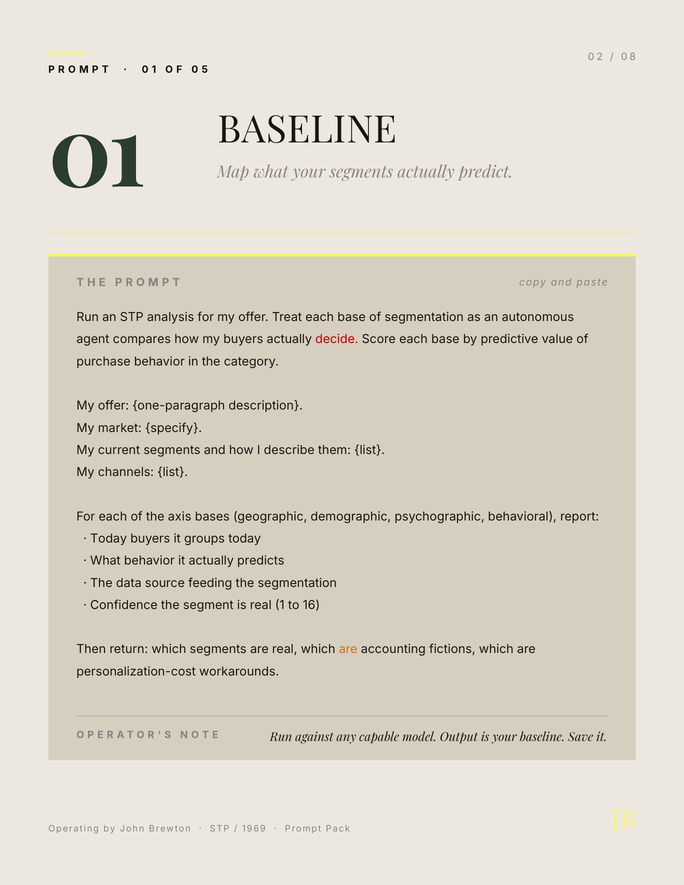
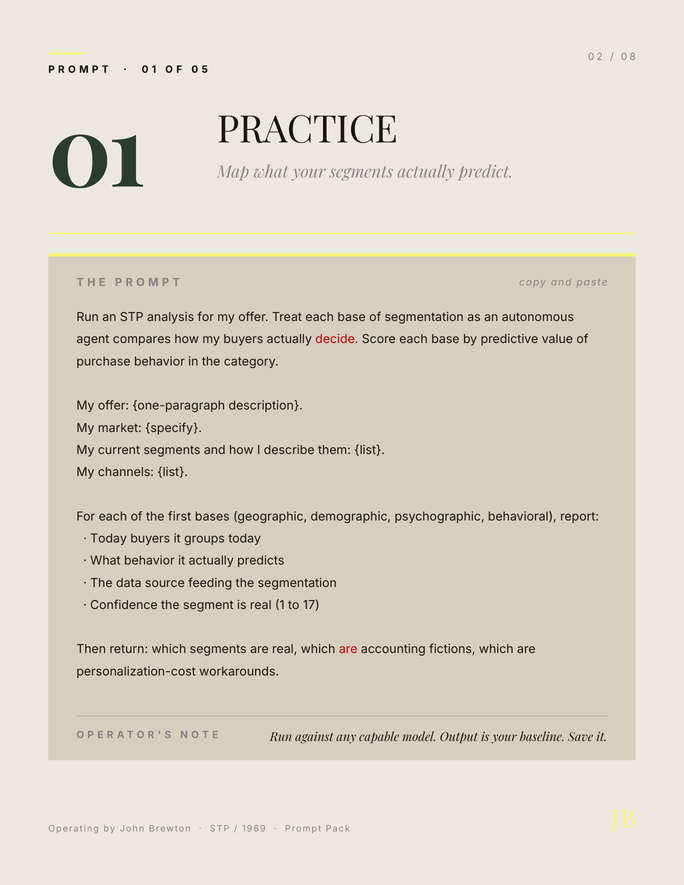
01 BASELINE: BASELINE -> PRACTICE (308, 130)
axis: axis -> first (180, 517)
16: 16 -> 17 (311, 605)
are colour: orange -> red (348, 650)
